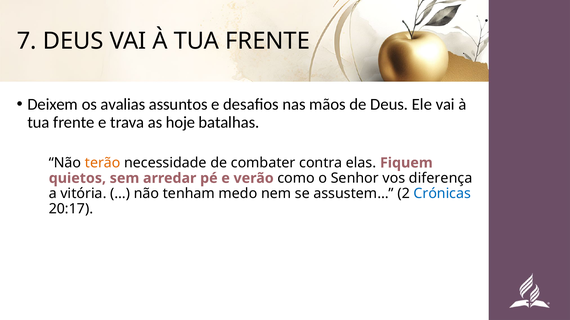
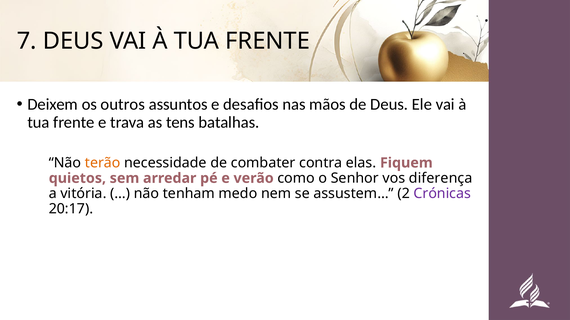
avalias: avalias -> outros (123, 105)
hoje: hoje -> tens (180, 123)
Crónicas colour: blue -> purple (442, 194)
